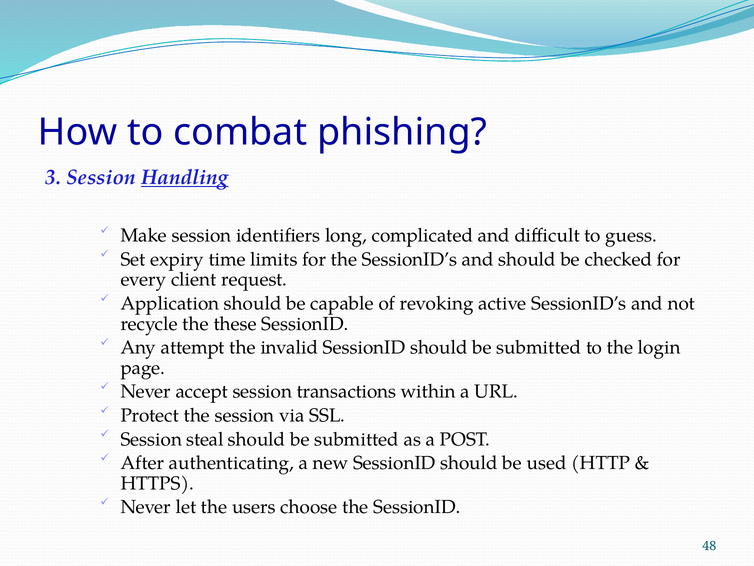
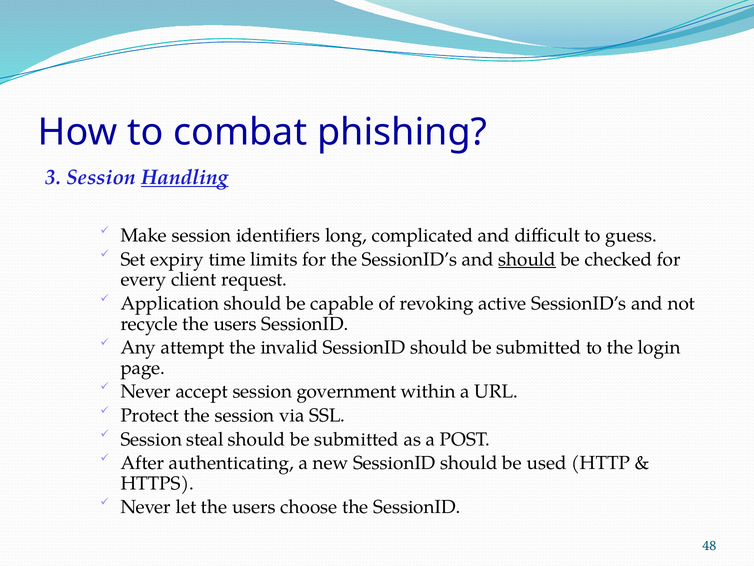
should underline: none -> present (527, 259)
recycle the these: these -> users (235, 324)
transactions: transactions -> government (346, 391)
